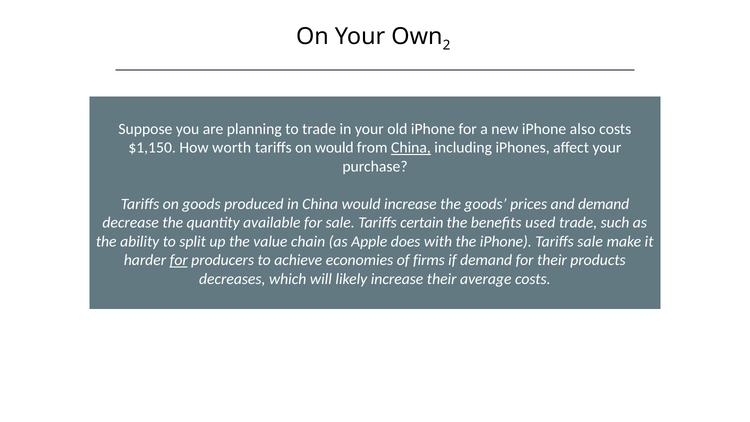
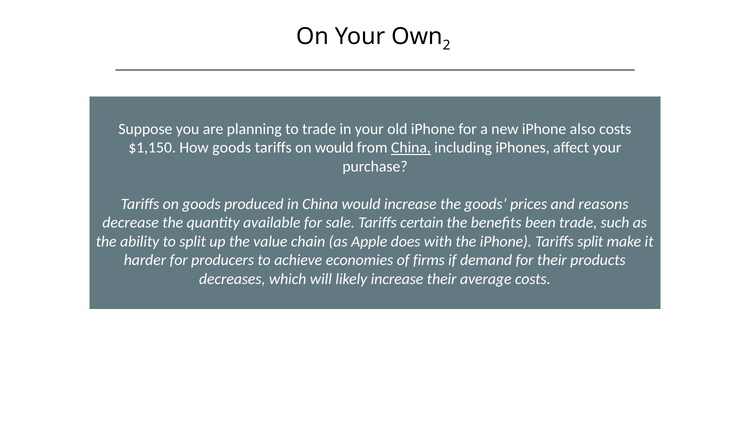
How worth: worth -> goods (232, 148)
and demand: demand -> reasons (603, 204)
used: used -> been (540, 223)
Tariffs sale: sale -> split (590, 241)
for underline: present -> none (179, 260)
